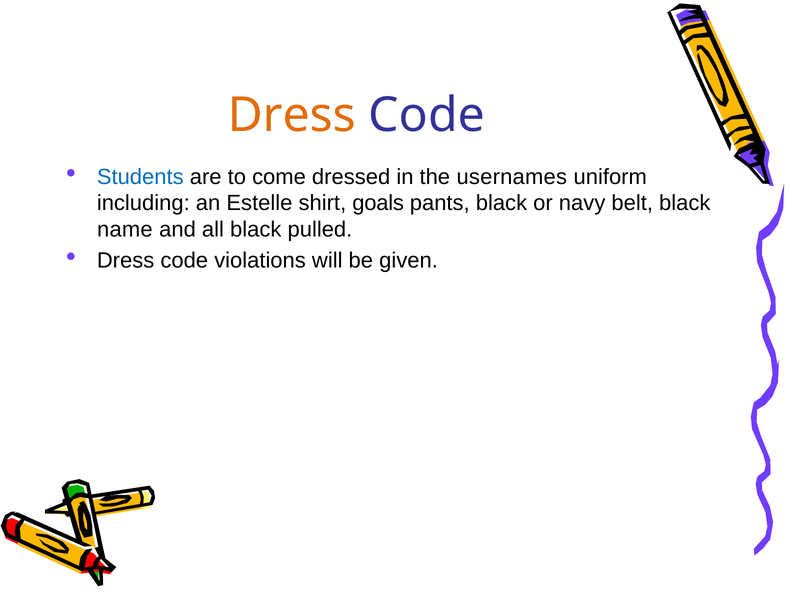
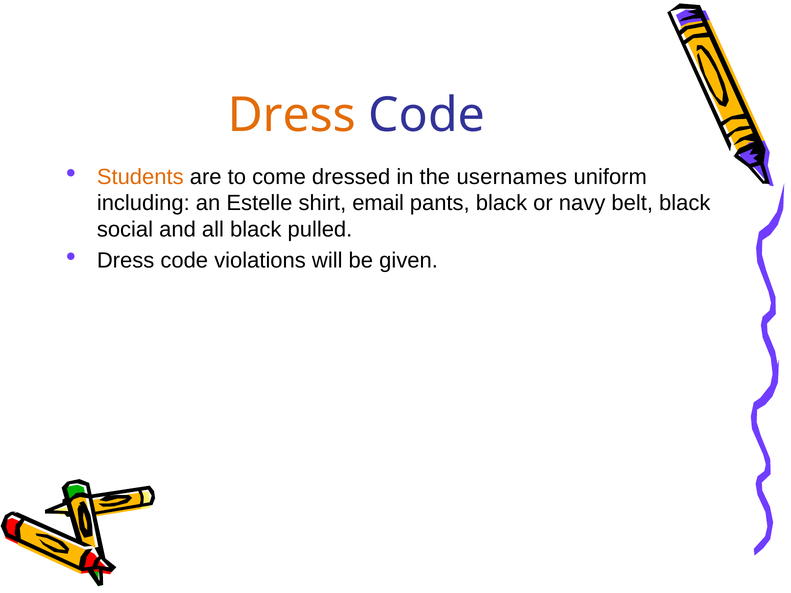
Students colour: blue -> orange (140, 177)
goals: goals -> email (378, 203)
name: name -> social (125, 230)
